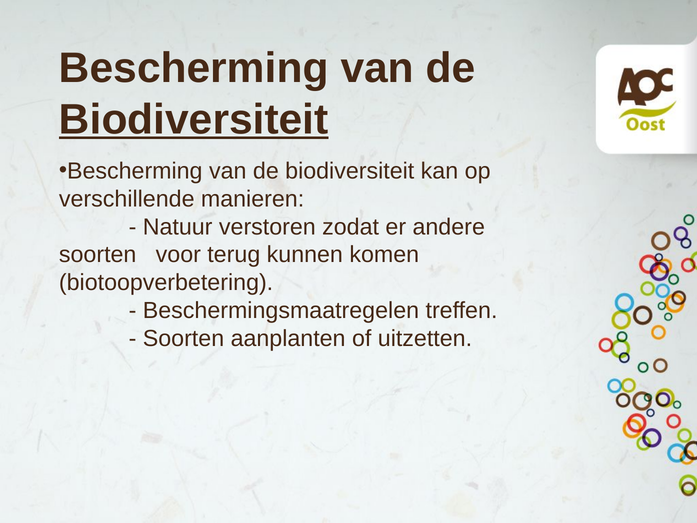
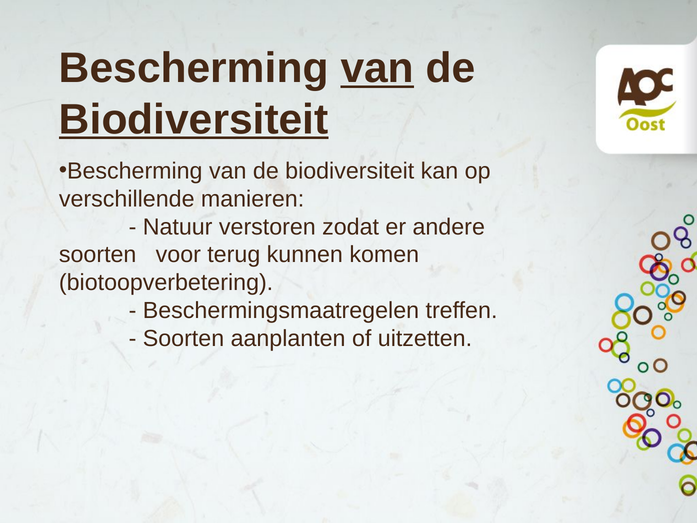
van underline: none -> present (377, 68)
